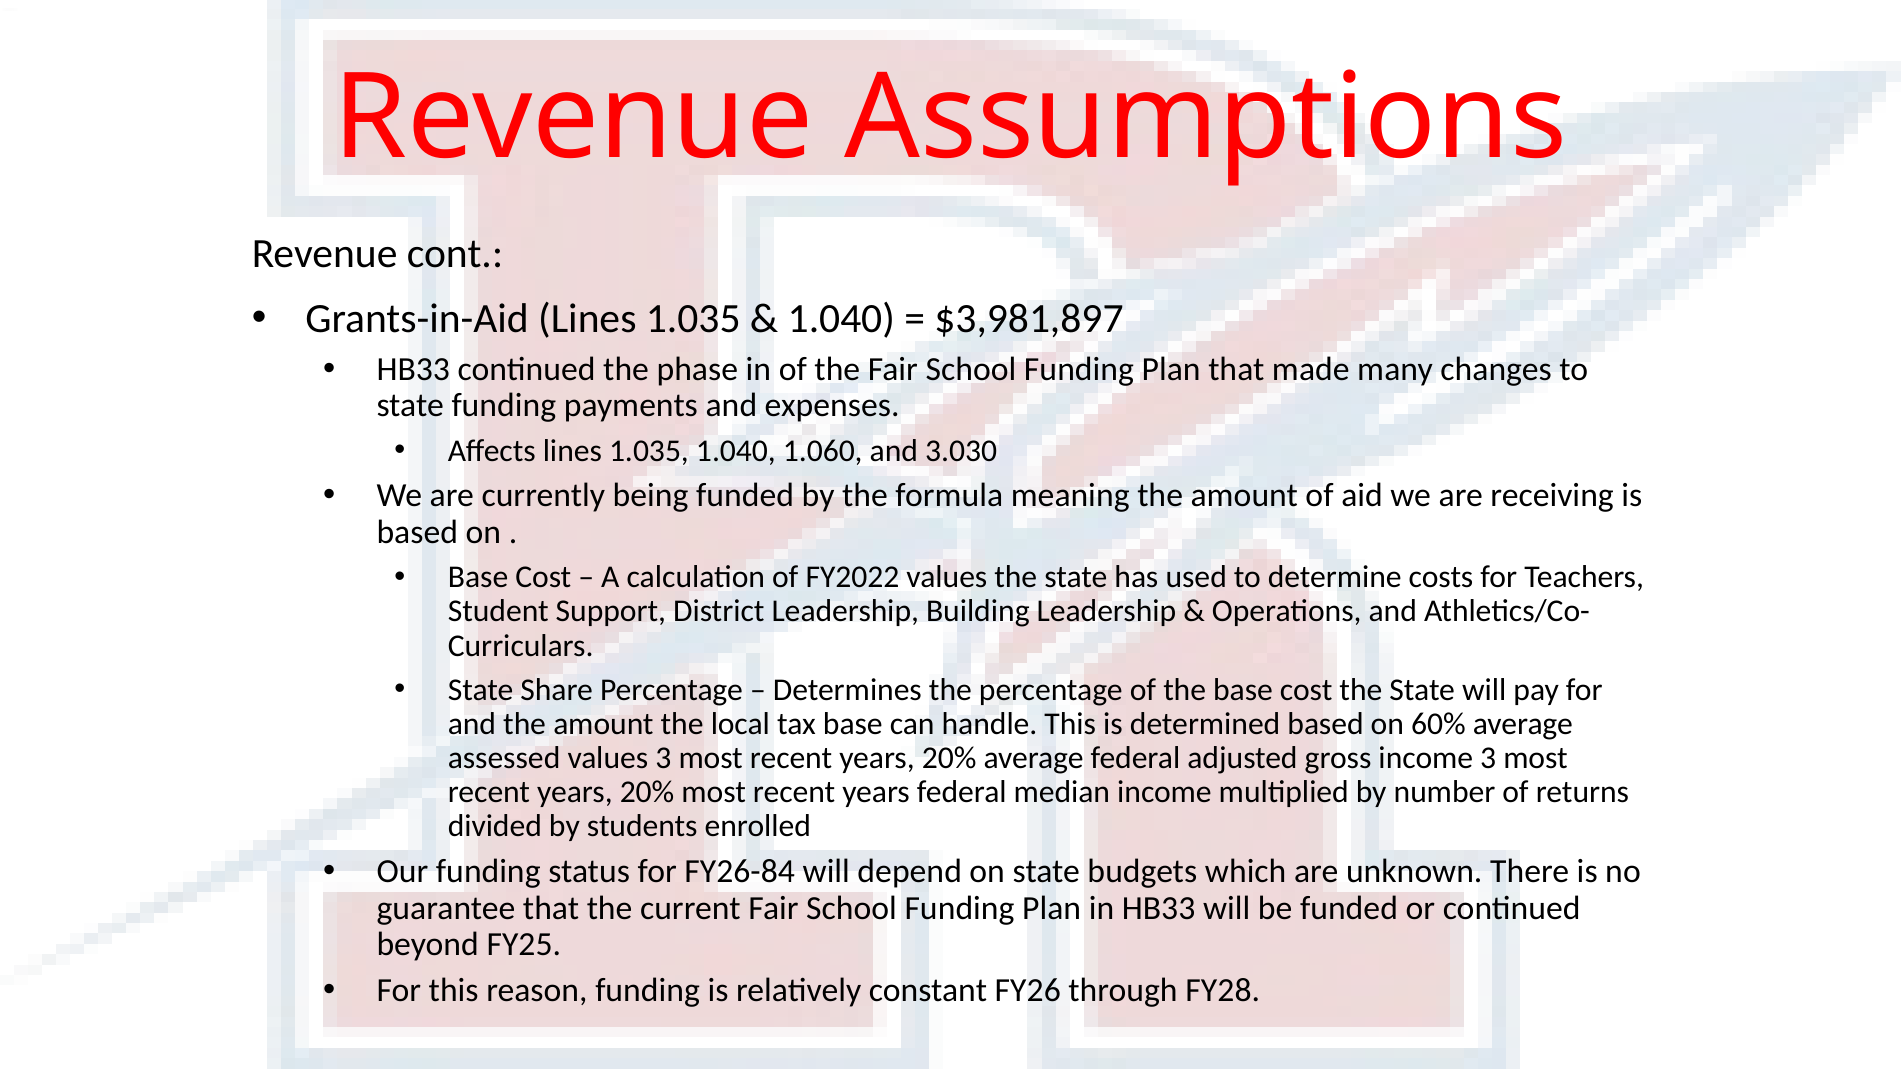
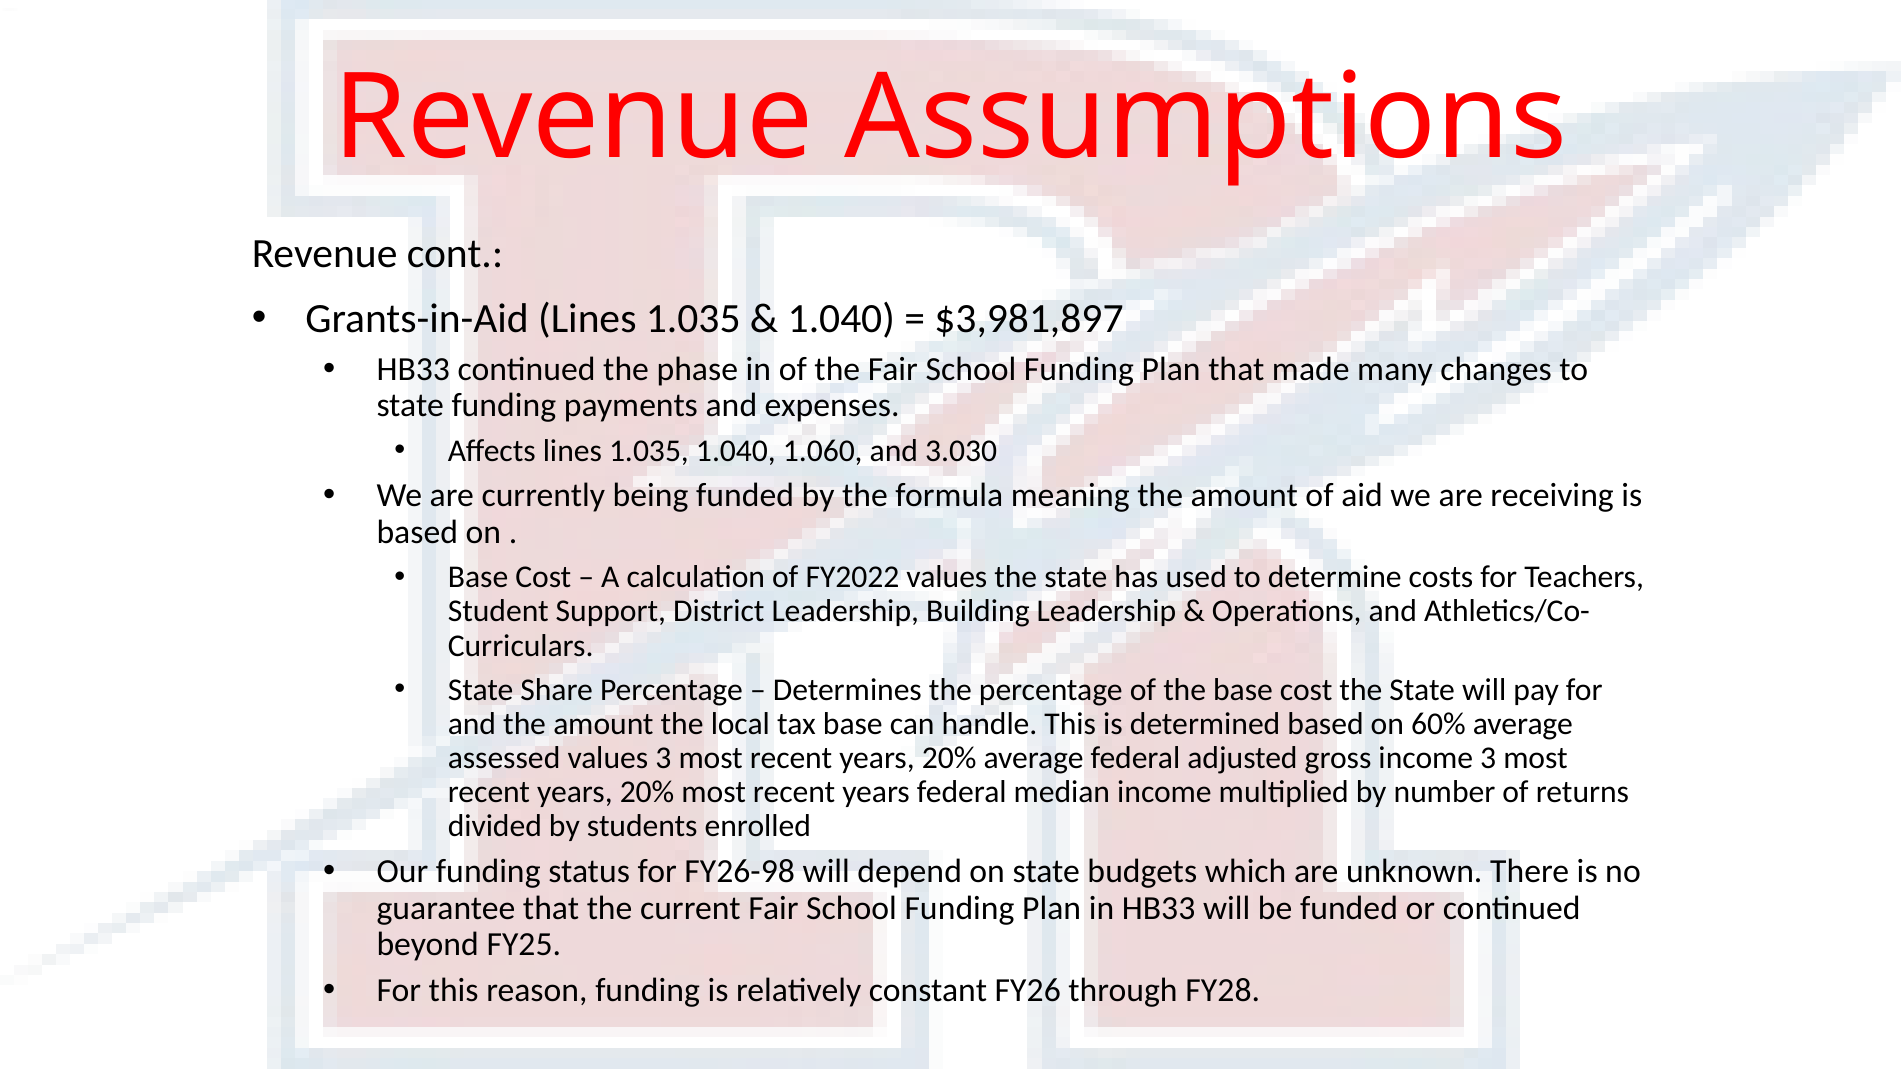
FY26-84: FY26-84 -> FY26-98 (740, 872)
